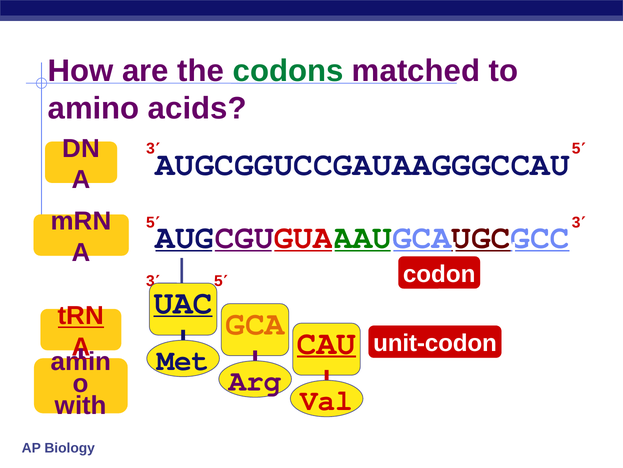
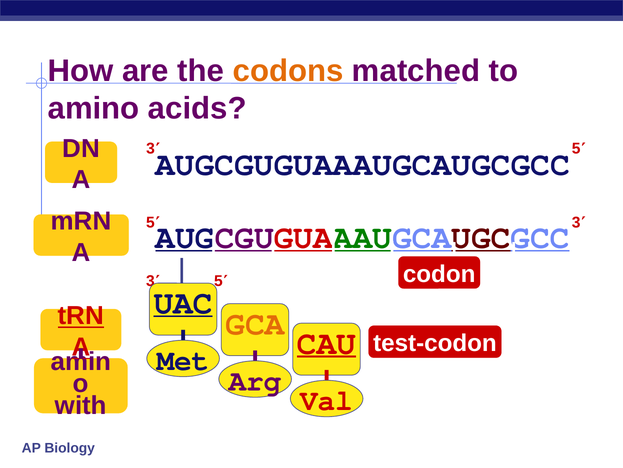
codons colour: green -> orange (288, 71)
AUGCGGUCCGAUAAGGGCCAU: AUGCGGUCCGAUAAGGGCCAU -> AUGCGUGUAAAUGCAUGCGCC (363, 164)
unit-codon: unit-codon -> test-codon (435, 343)
